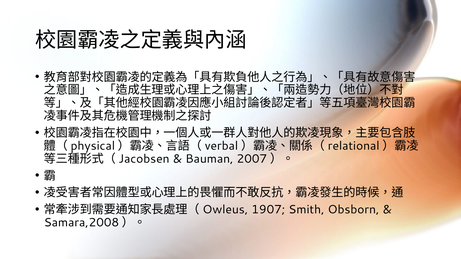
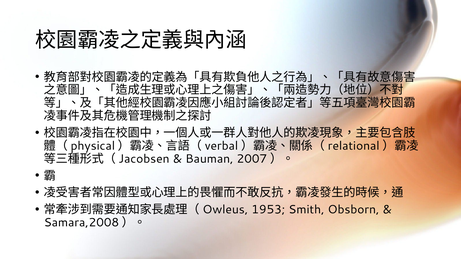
1907: 1907 -> 1953 (268, 210)
